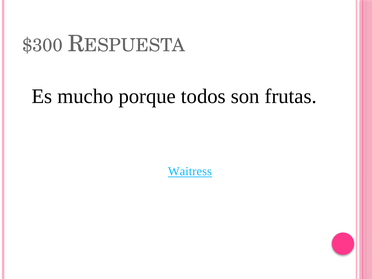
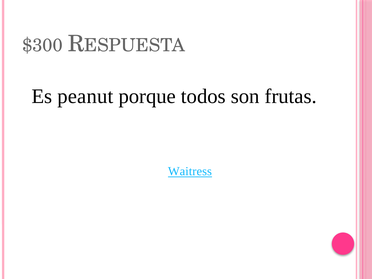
mucho: mucho -> peanut (85, 96)
